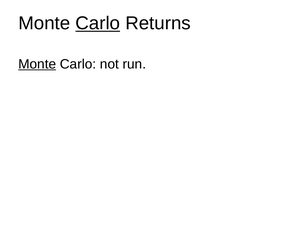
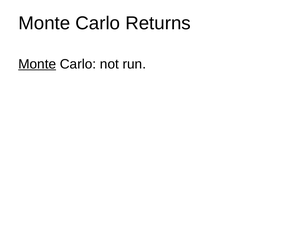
Carlo underline: present -> none (98, 23)
